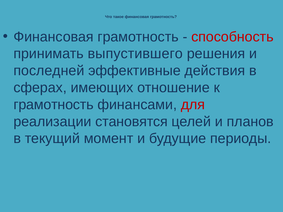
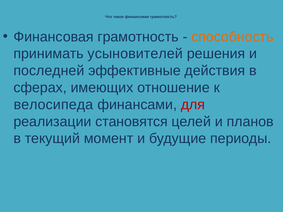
способность colour: red -> orange (232, 37)
выпустившего: выпустившего -> усыновителей (135, 54)
грамотность: грамотность -> велосипеда (53, 105)
